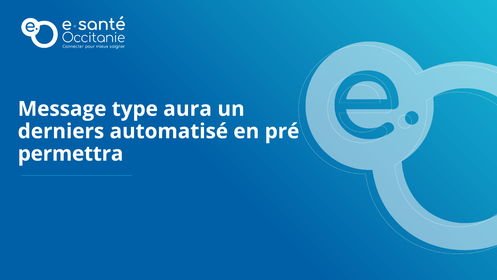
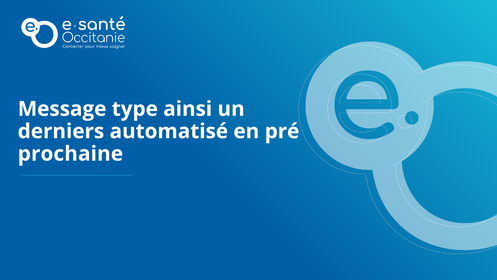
aura: aura -> ainsi (188, 109)
permettra: permettra -> prochaine (70, 154)
